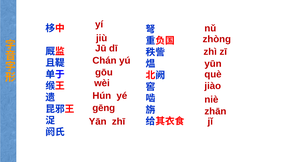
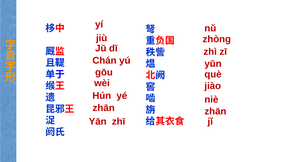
gēng: gēng -> zhān (104, 108)
